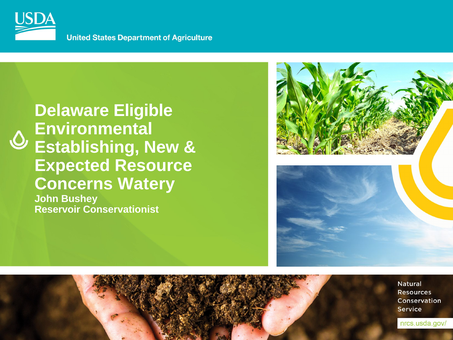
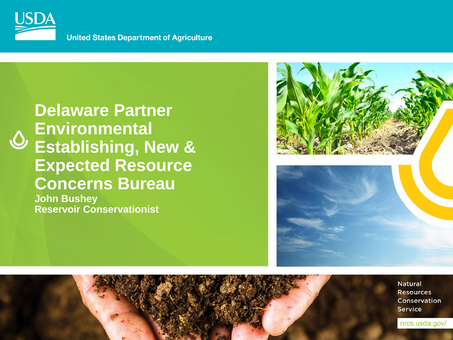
Eligible: Eligible -> Partner (143, 110)
Watery: Watery -> Bureau (146, 184)
